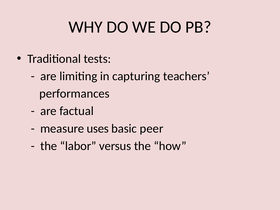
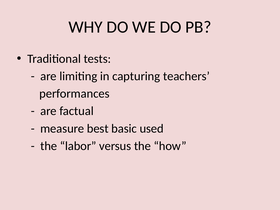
uses: uses -> best (98, 129)
peer: peer -> used (152, 129)
